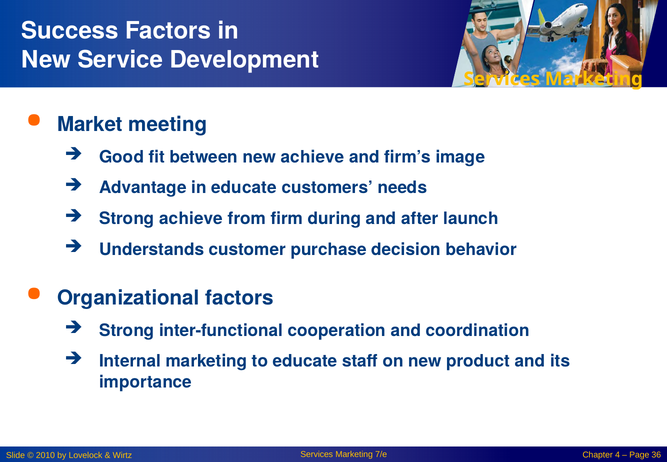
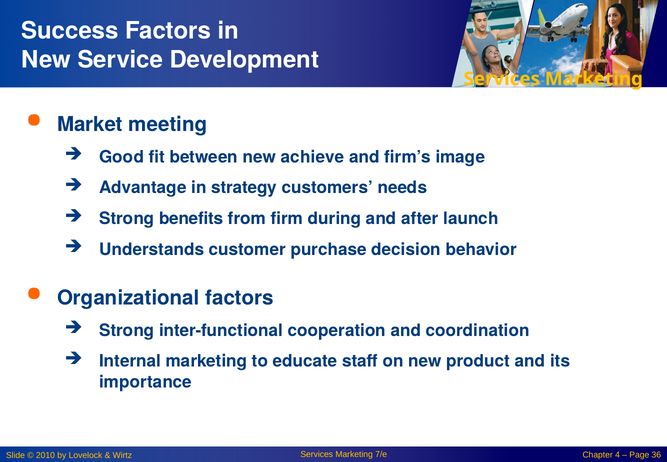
in educate: educate -> strategy (244, 188)
Strong achieve: achieve -> benefits (191, 219)
